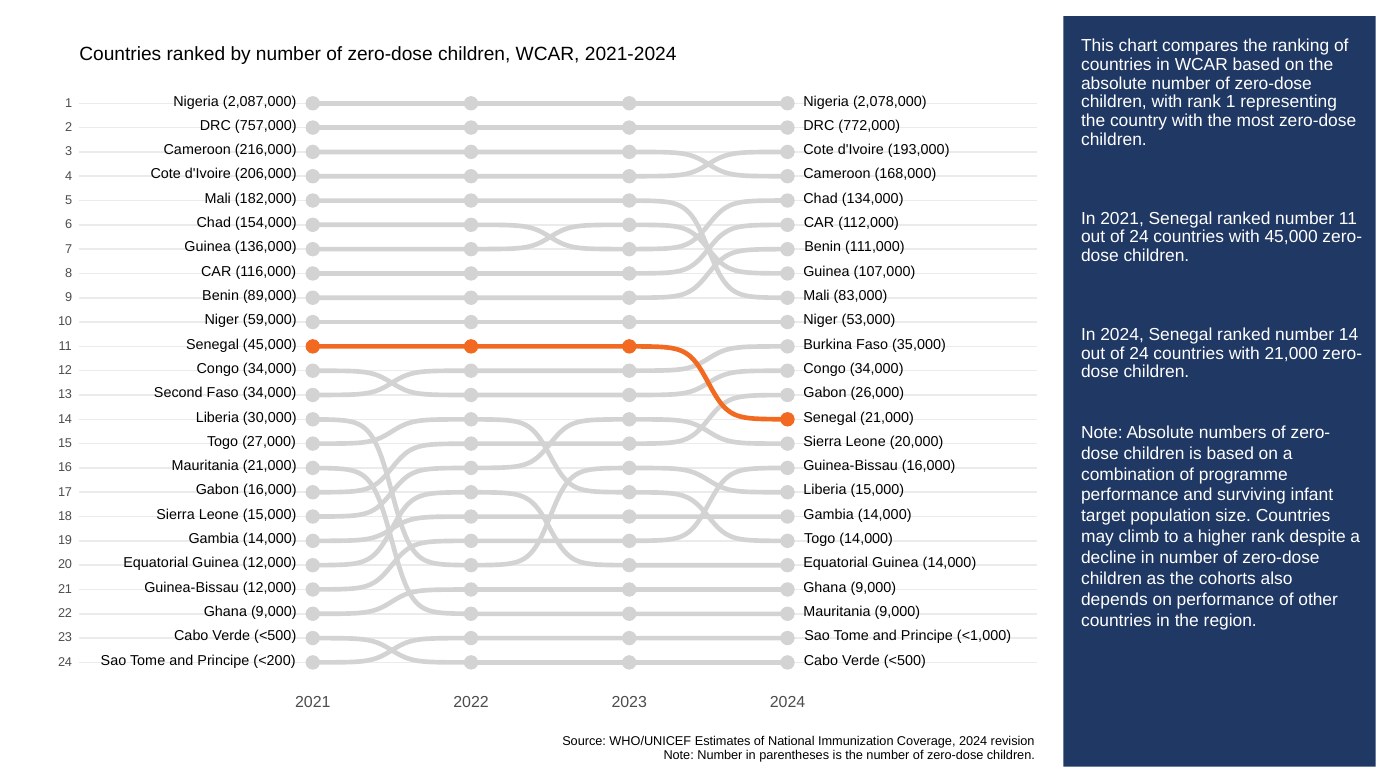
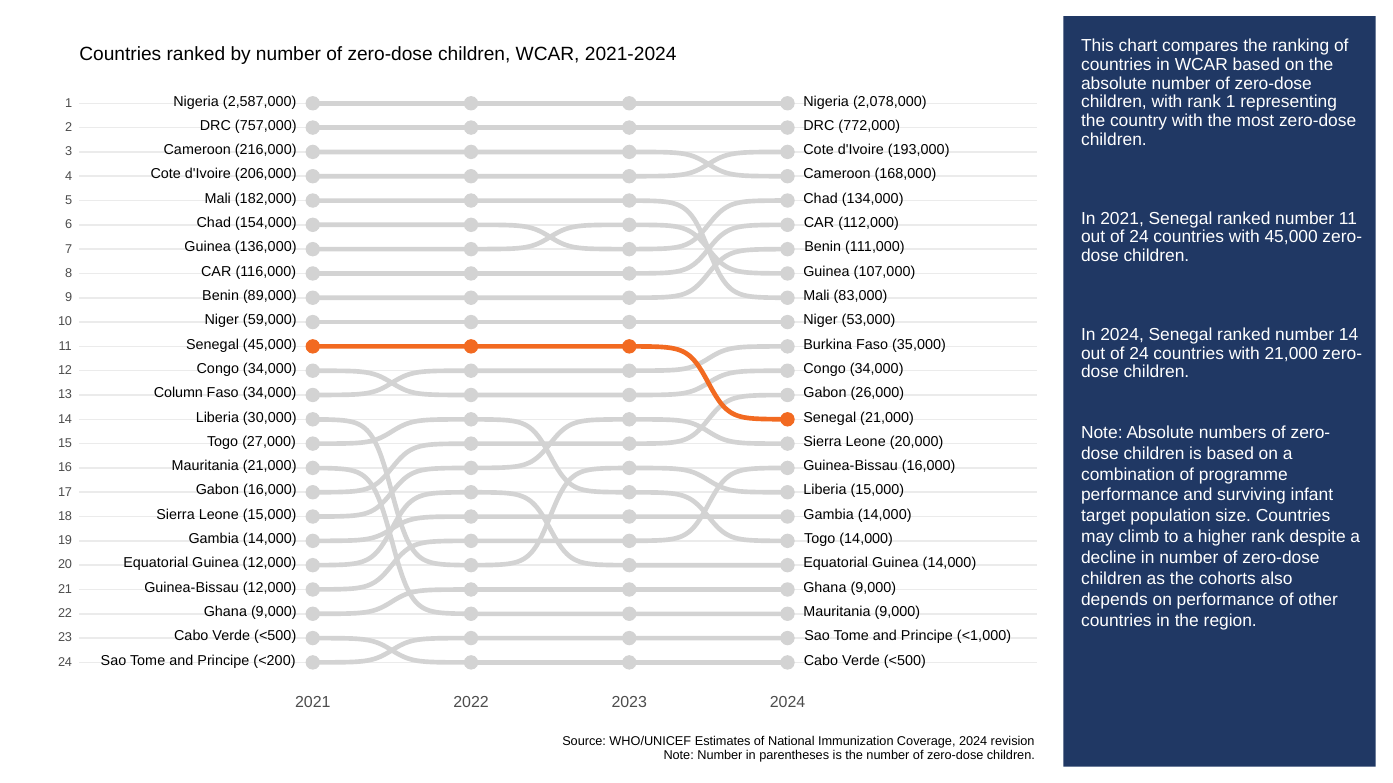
2,087,000: 2,087,000 -> 2,587,000 (260, 101)
Second: Second -> Column (178, 393)
